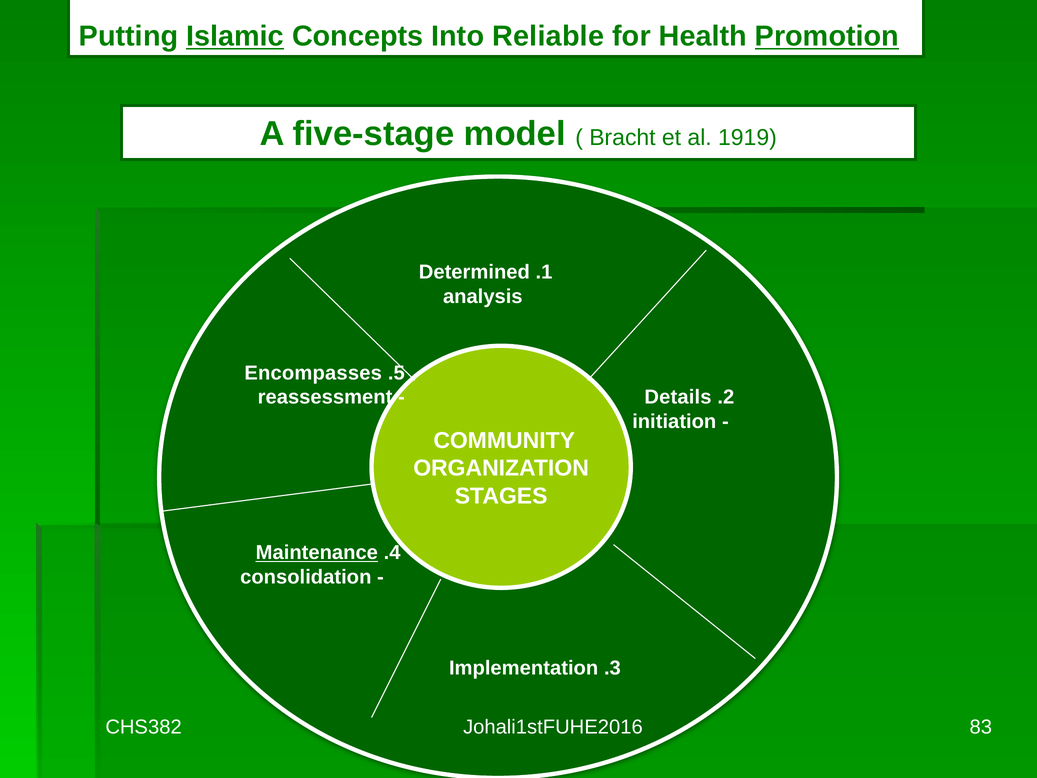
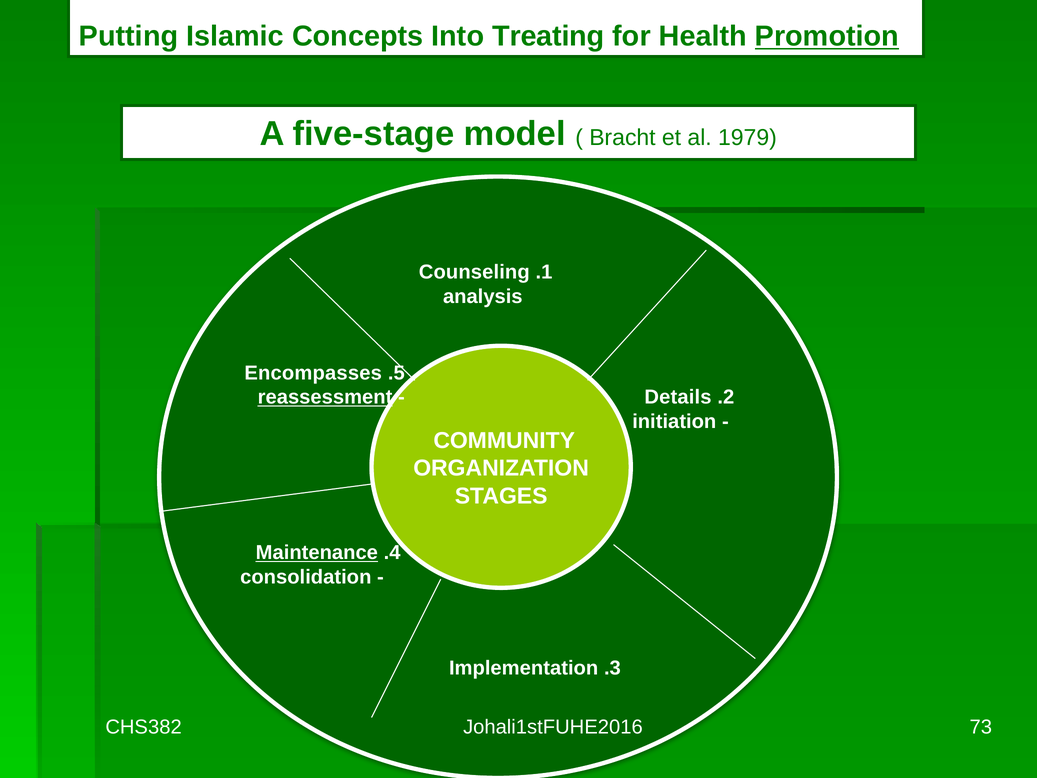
Islamic underline: present -> none (235, 36)
Reliable: Reliable -> Treating (548, 36)
1919: 1919 -> 1979 (747, 137)
Determined: Determined -> Counseling (474, 272)
reassessment underline: none -> present (325, 397)
83: 83 -> 73 (981, 727)
